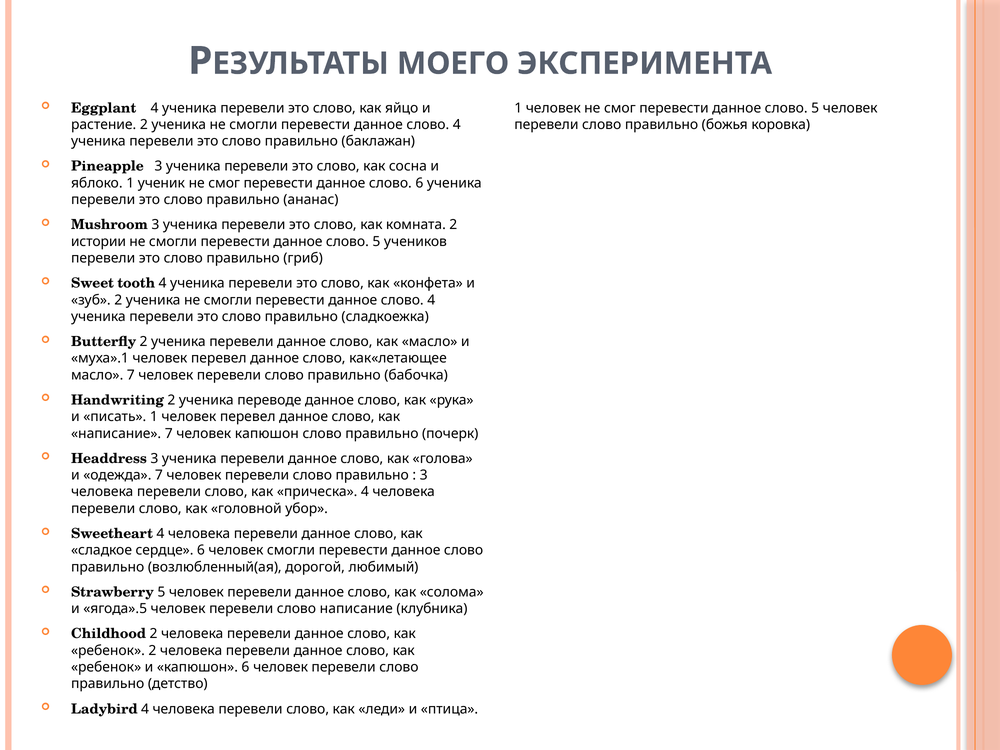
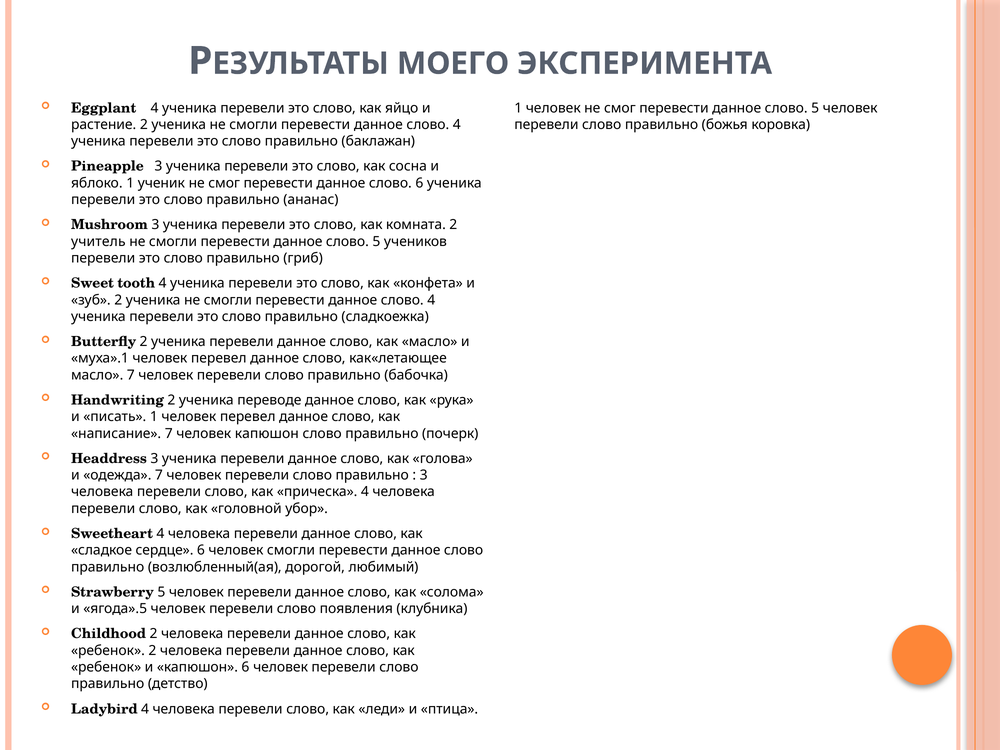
истории: истории -> учитель (98, 242)
слово написание: написание -> появления (356, 609)
